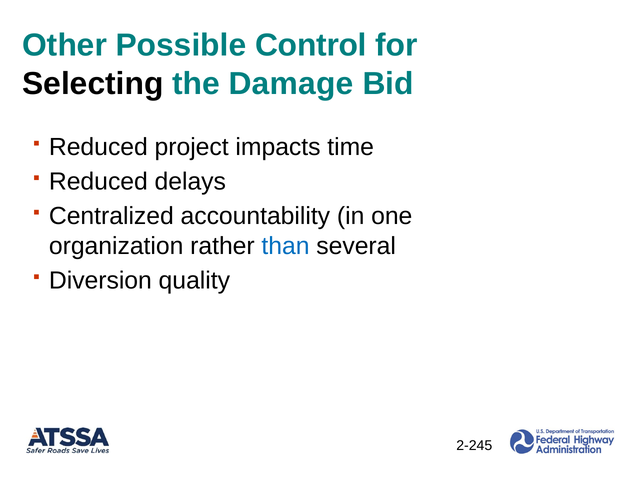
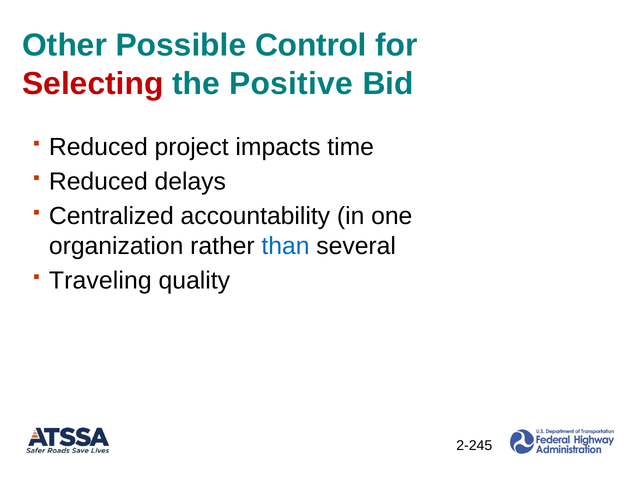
Selecting colour: black -> red (93, 84)
Damage: Damage -> Positive (291, 84)
Diversion: Diversion -> Traveling (100, 281)
